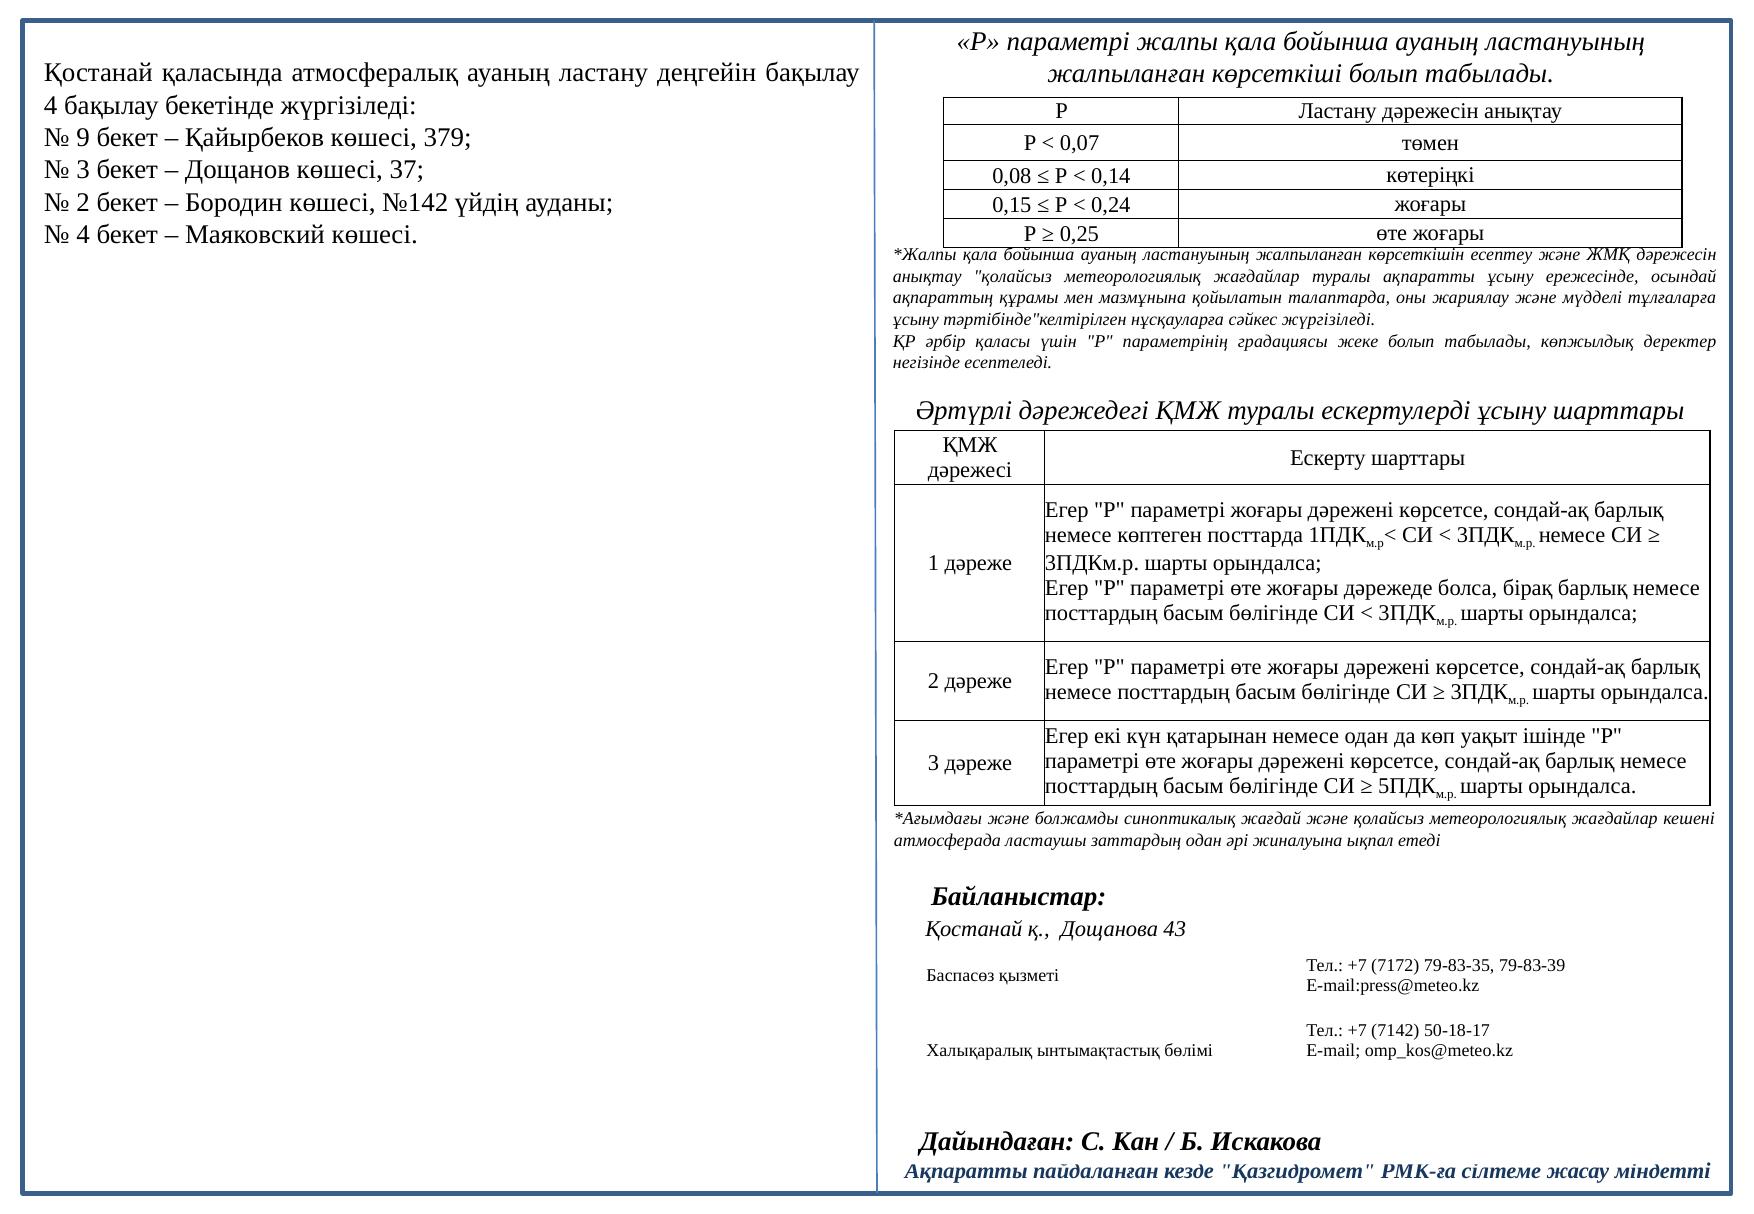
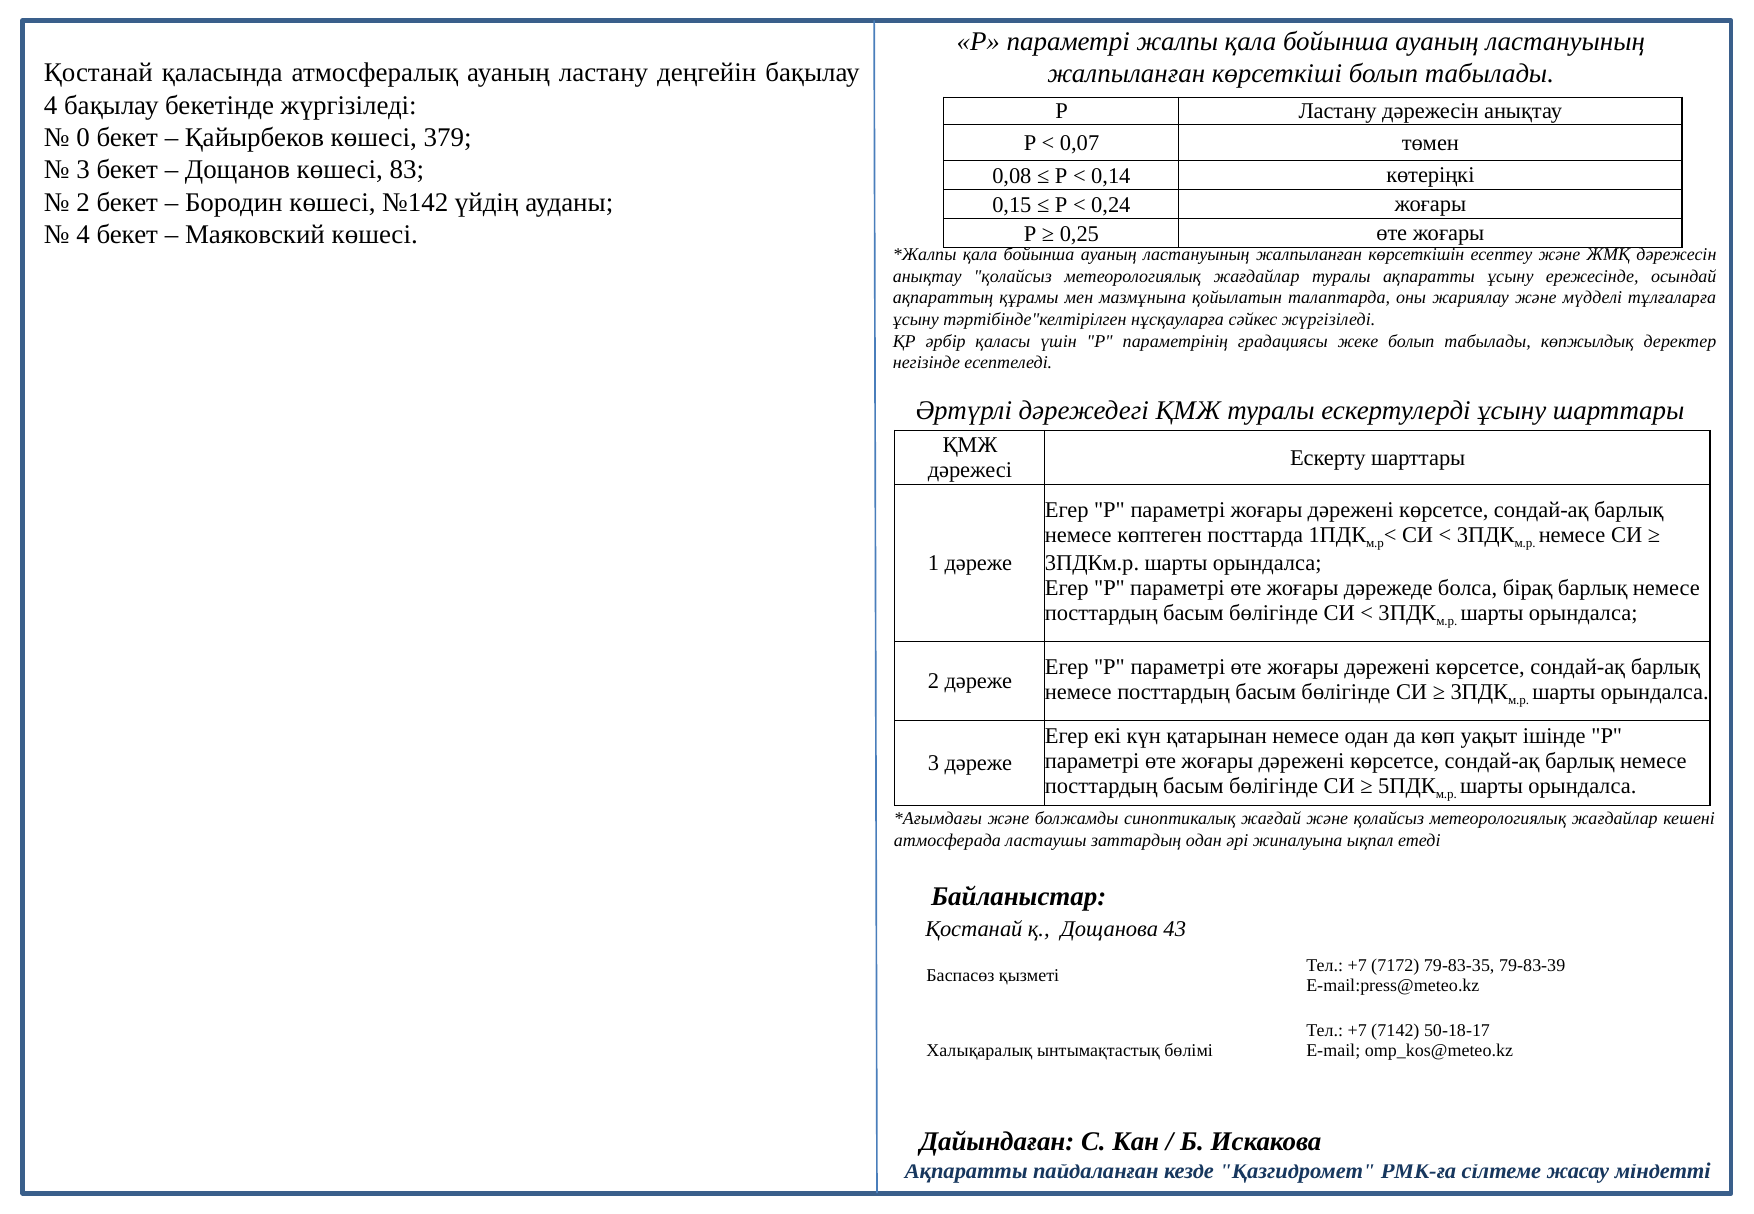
9: 9 -> 0 (83, 138)
37: 37 -> 83 (407, 170)
